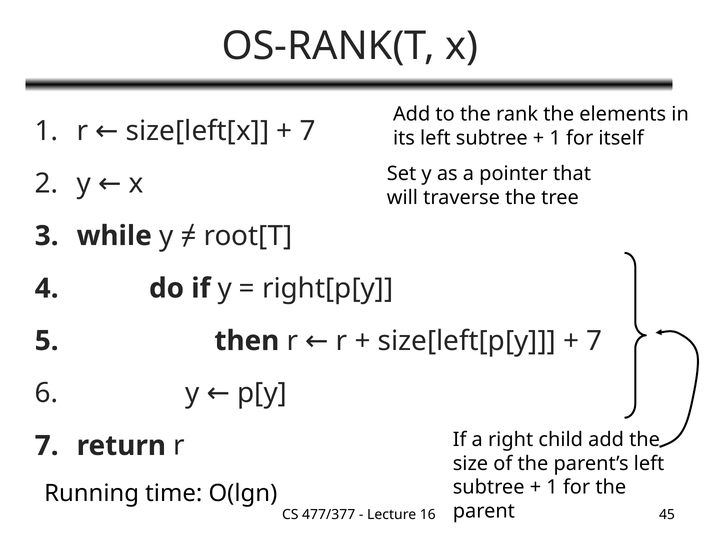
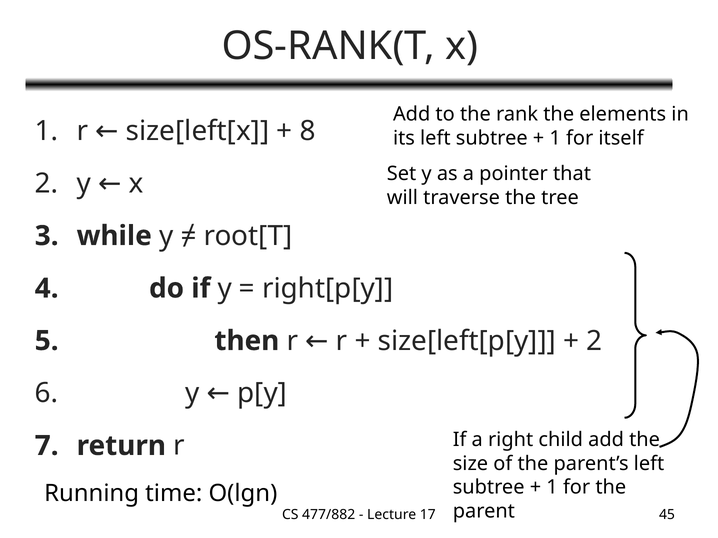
7: 7 -> 8 (308, 131)
7: 7 -> 2 (594, 341)
477/377: 477/377 -> 477/882 (329, 515)
16: 16 -> 17 (428, 515)
